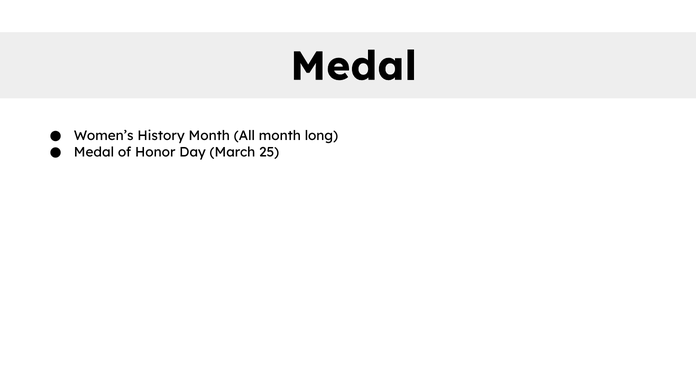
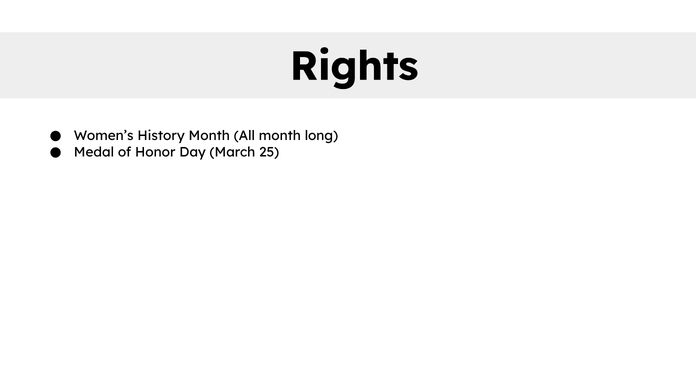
Medal: Medal -> Rights (354, 66)
